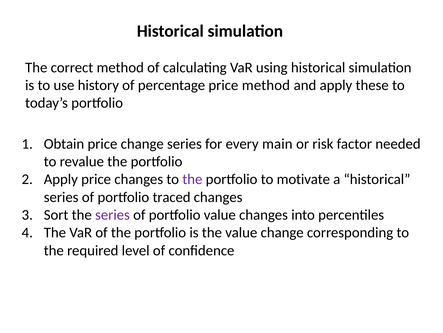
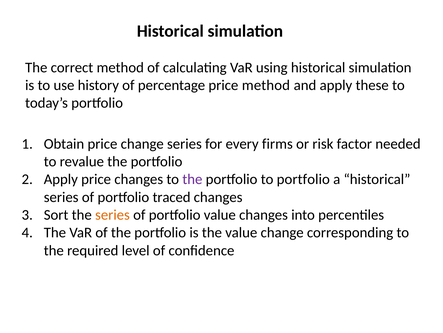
main: main -> firms (277, 144)
to motivate: motivate -> portfolio (303, 179)
series colour: purple -> orange (112, 214)
